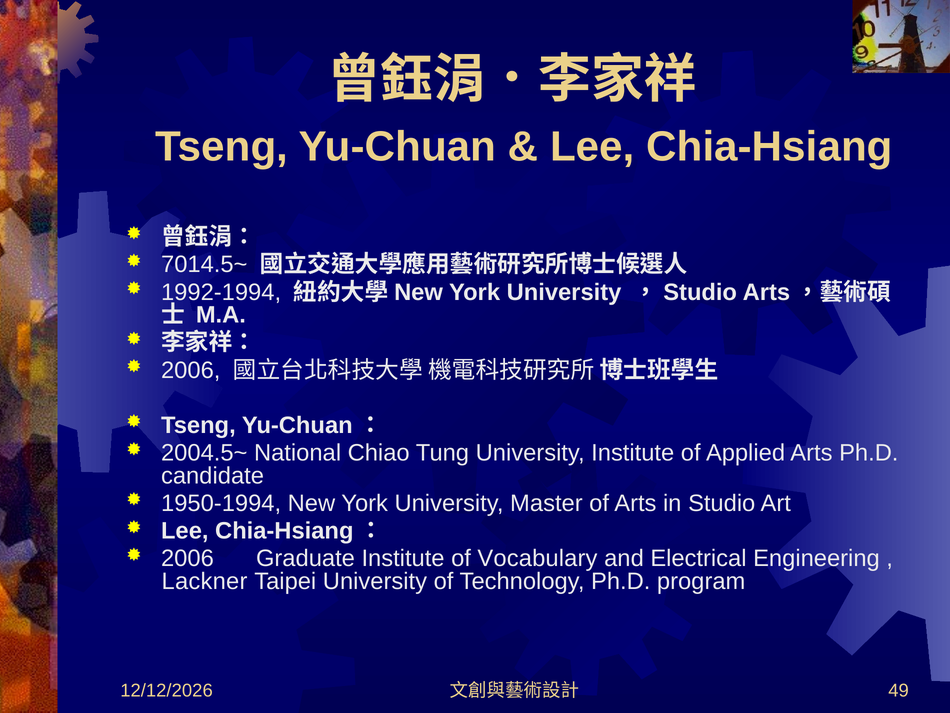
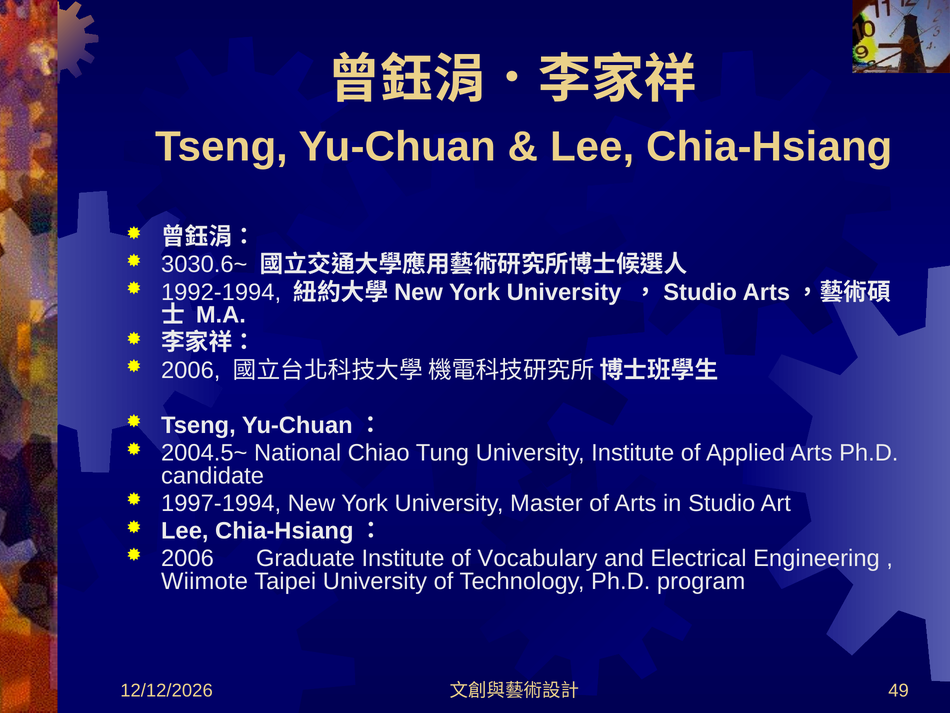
7014.5~: 7014.5~ -> 3030.6~ (204, 264)
1950-1994: 1950-1994 -> 1997-1994 (221, 503)
Lackner: Lackner -> Wiimote (205, 581)
